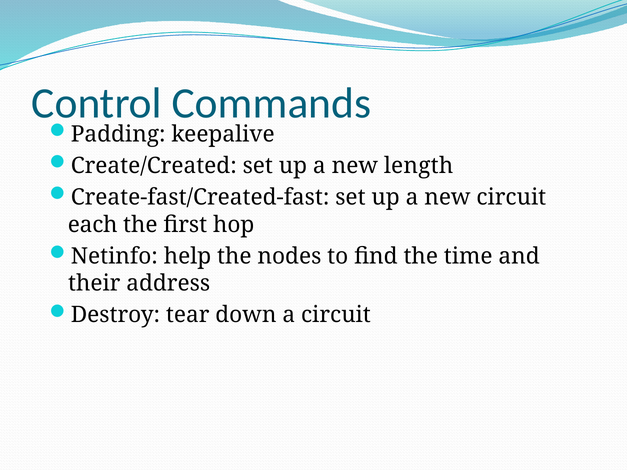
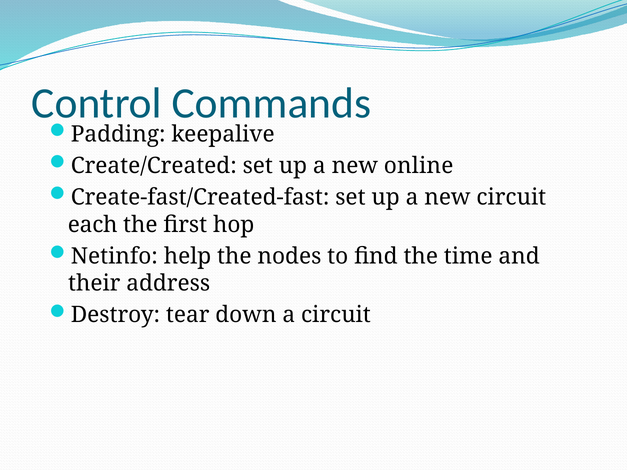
length: length -> online (419, 166)
